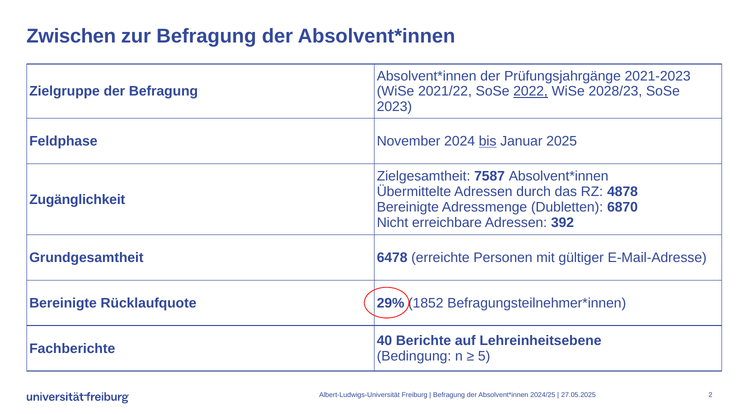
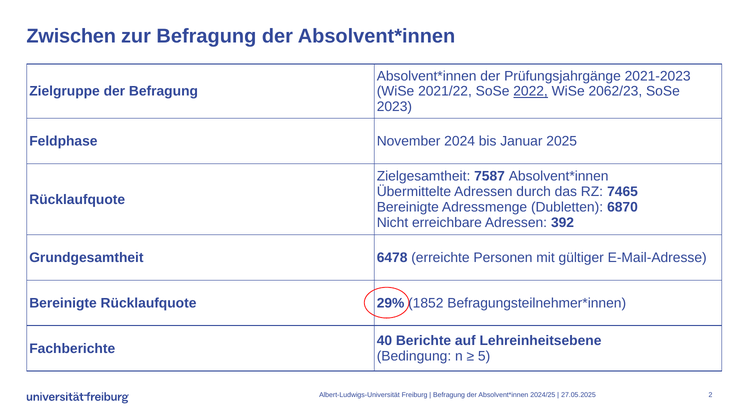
2028/23: 2028/23 -> 2062/23 (615, 92)
bis underline: present -> none (488, 142)
4878: 4878 -> 7465 (623, 192)
Zugänglichkeit: Zugänglichkeit -> Rücklaufquote (77, 200)
